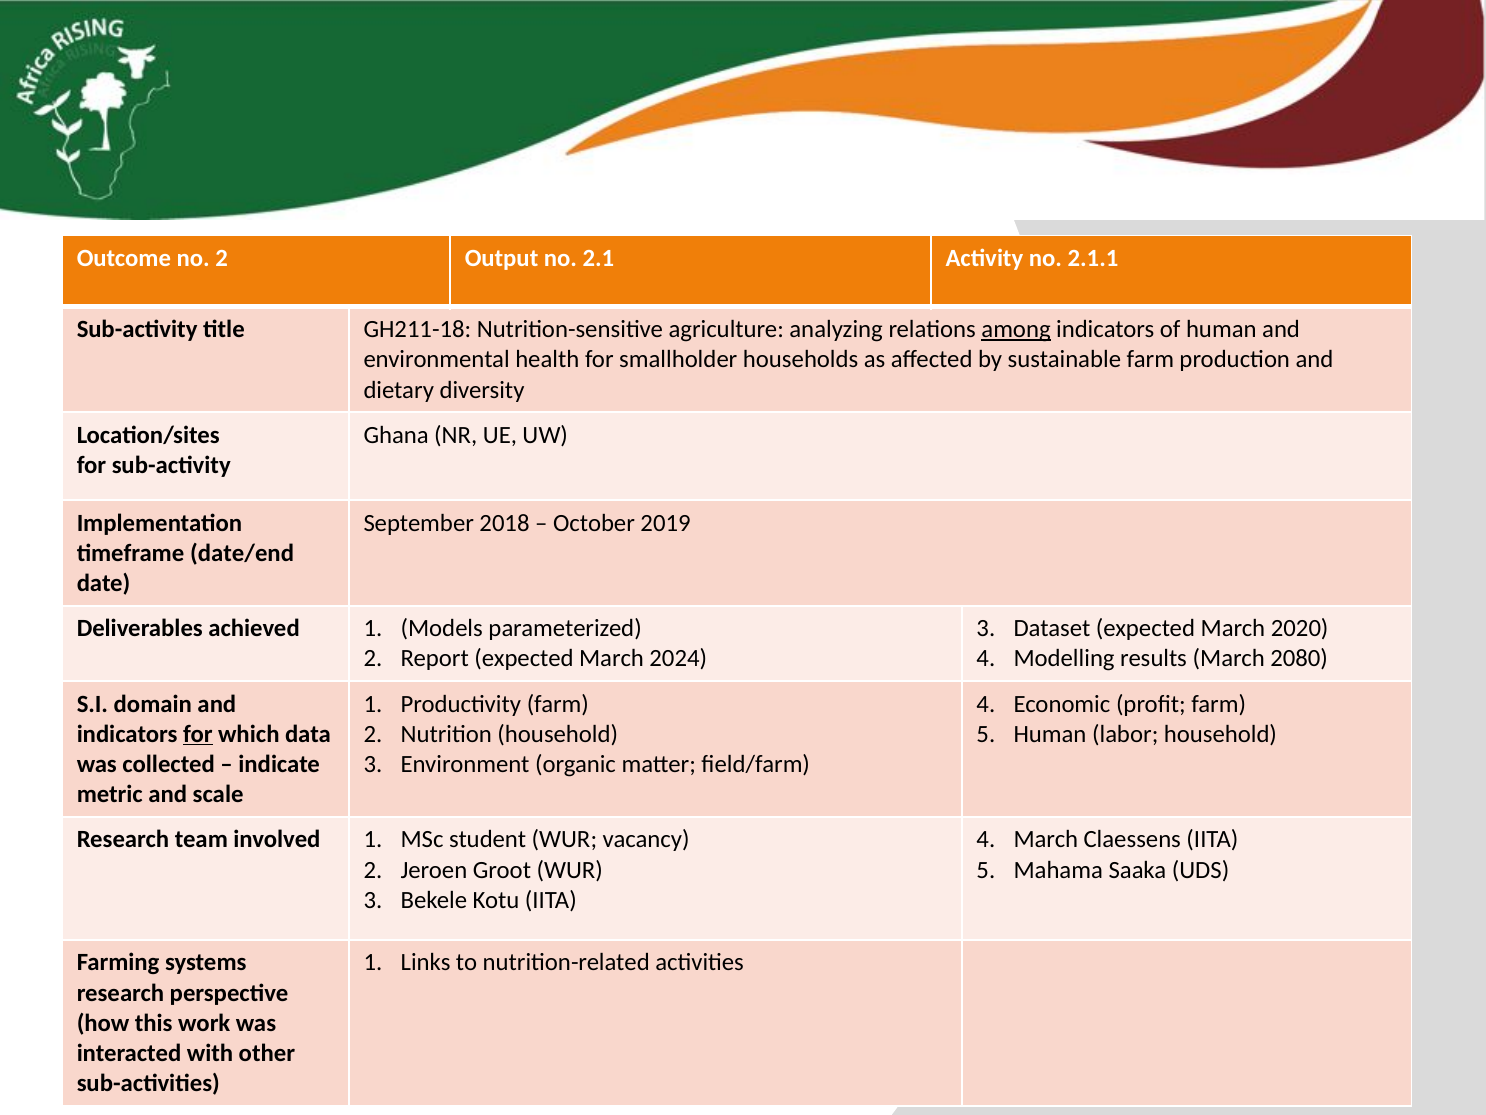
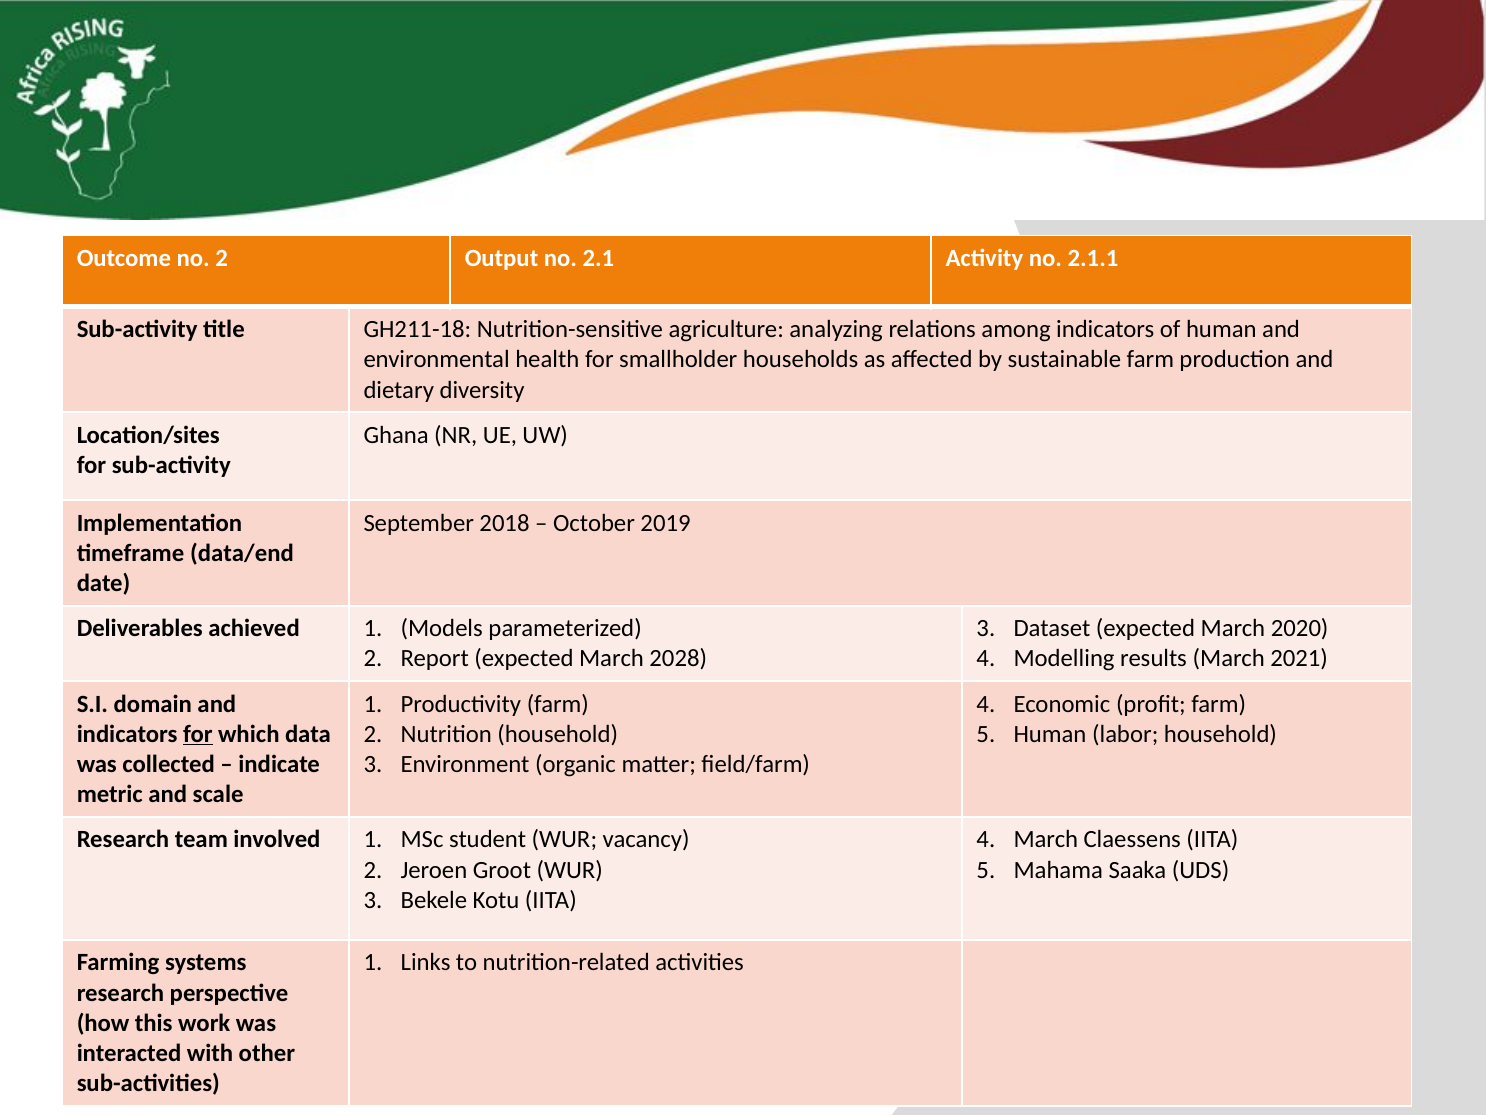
among underline: present -> none (1016, 329)
date/end: date/end -> data/end (242, 553)
2024: 2024 -> 2028 (678, 658)
2080: 2080 -> 2021 (1299, 658)
